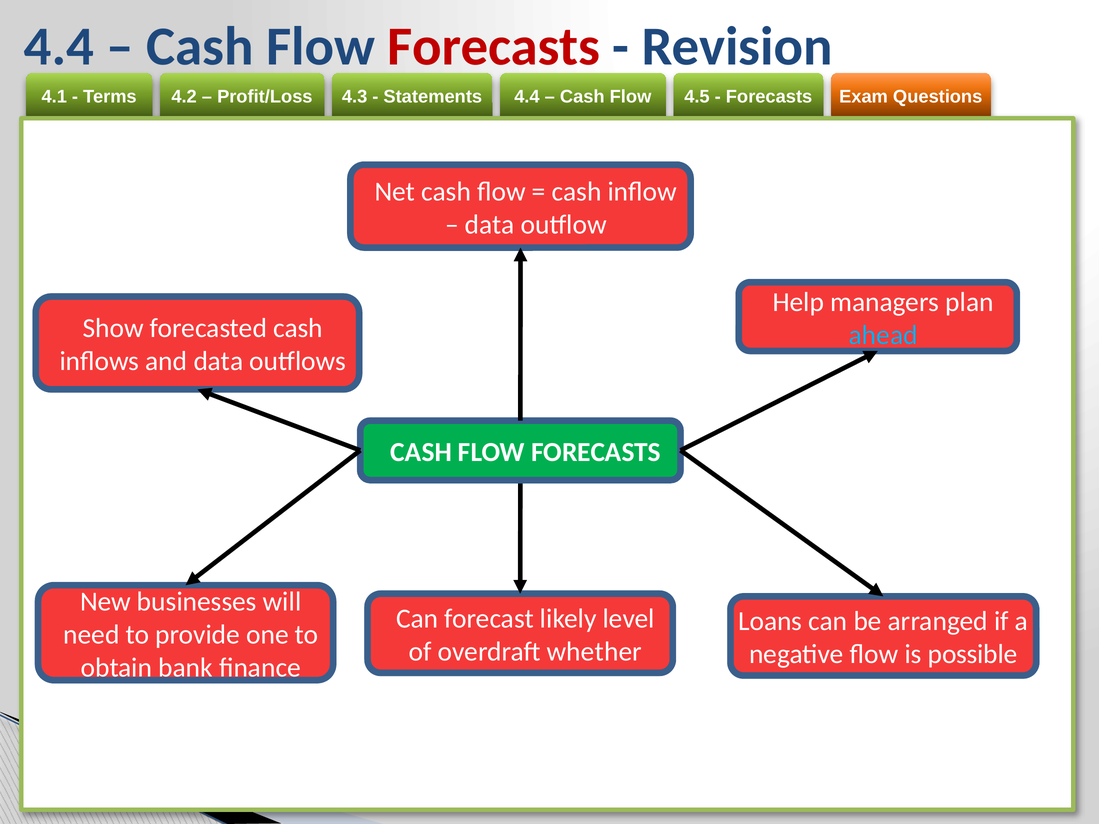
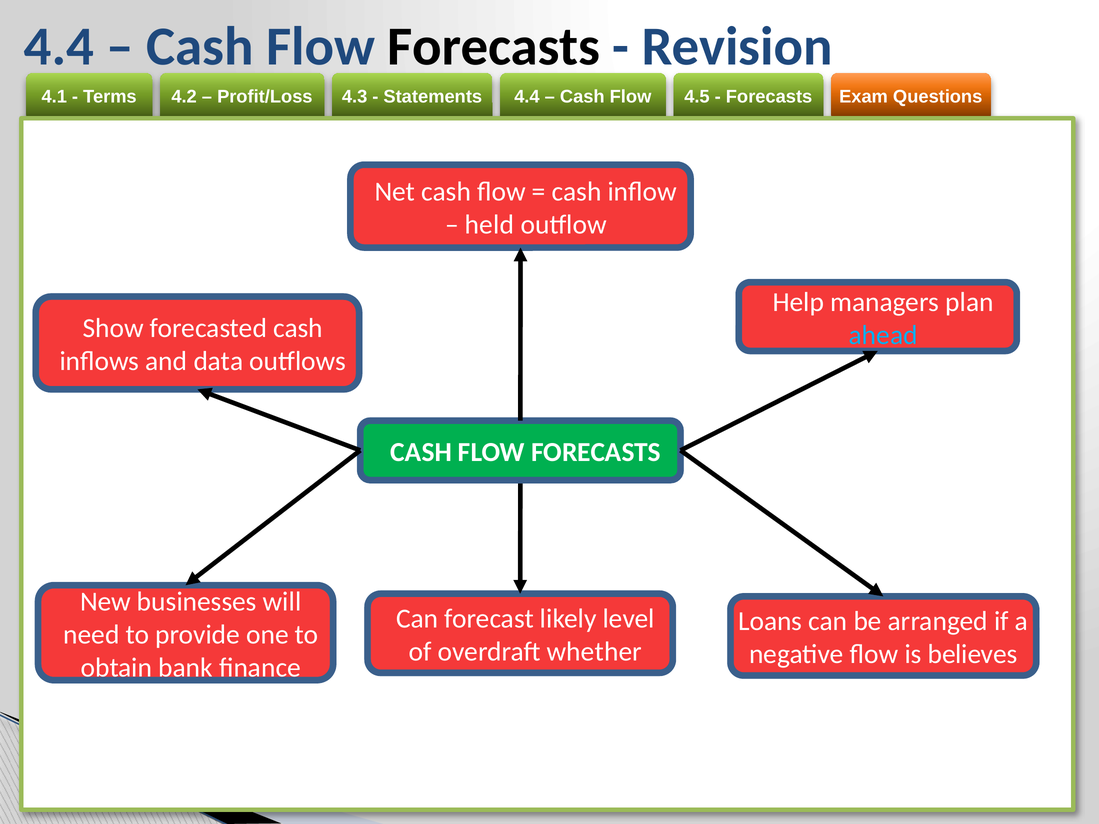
Forecasts colour: red -> black (494, 47)
data: data -> held (490, 225)
possible: possible -> believes (973, 655)
